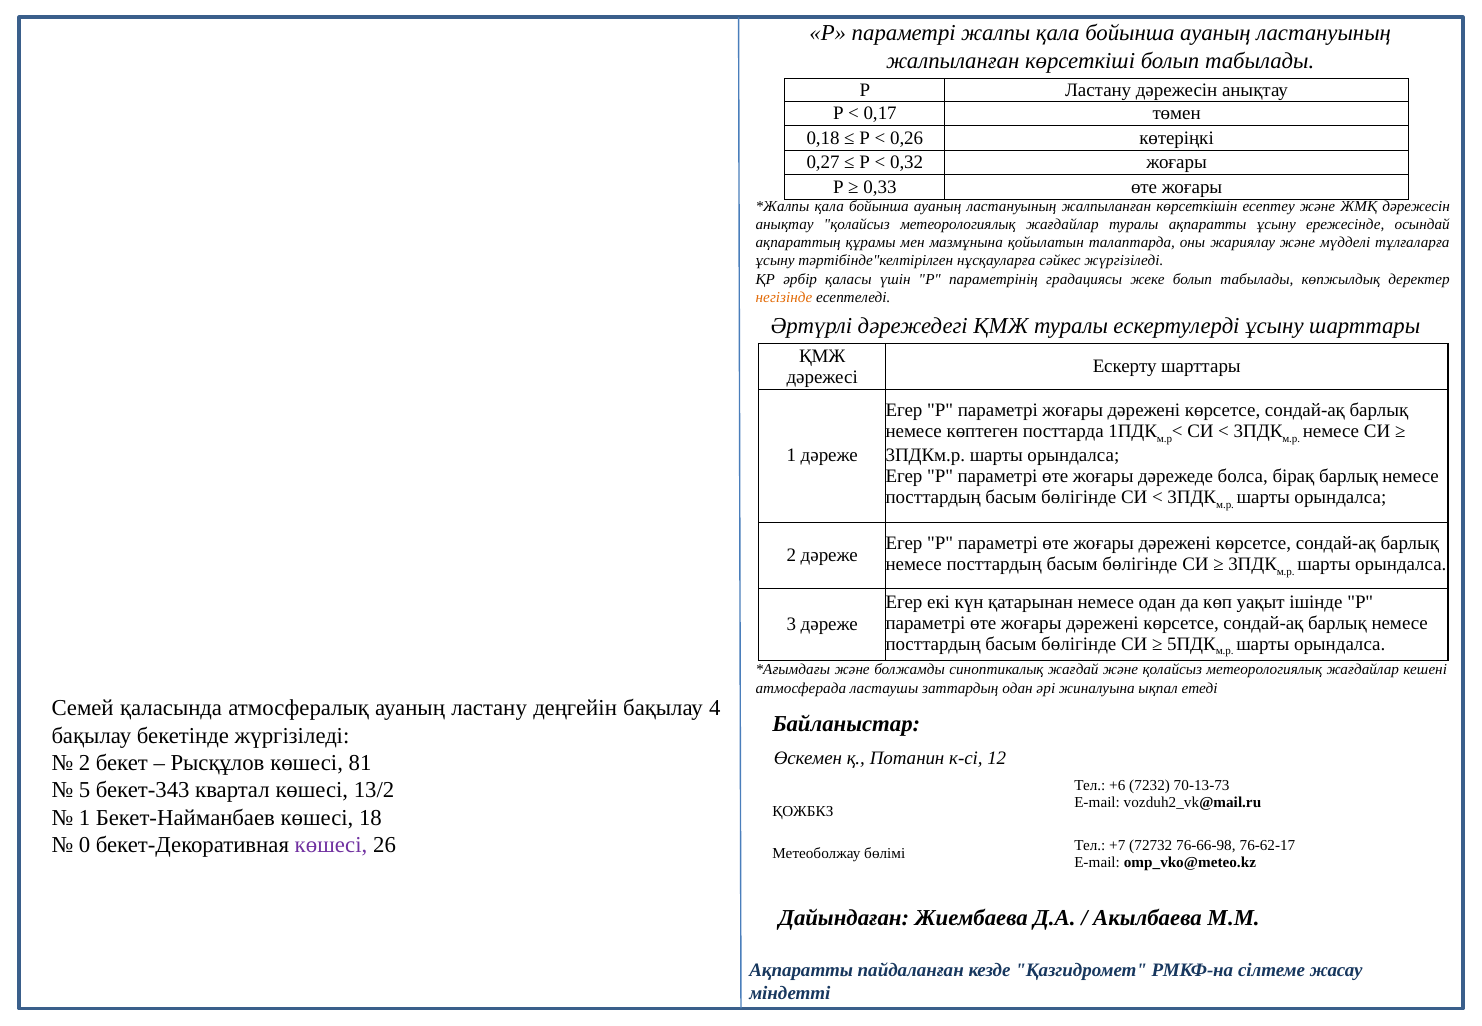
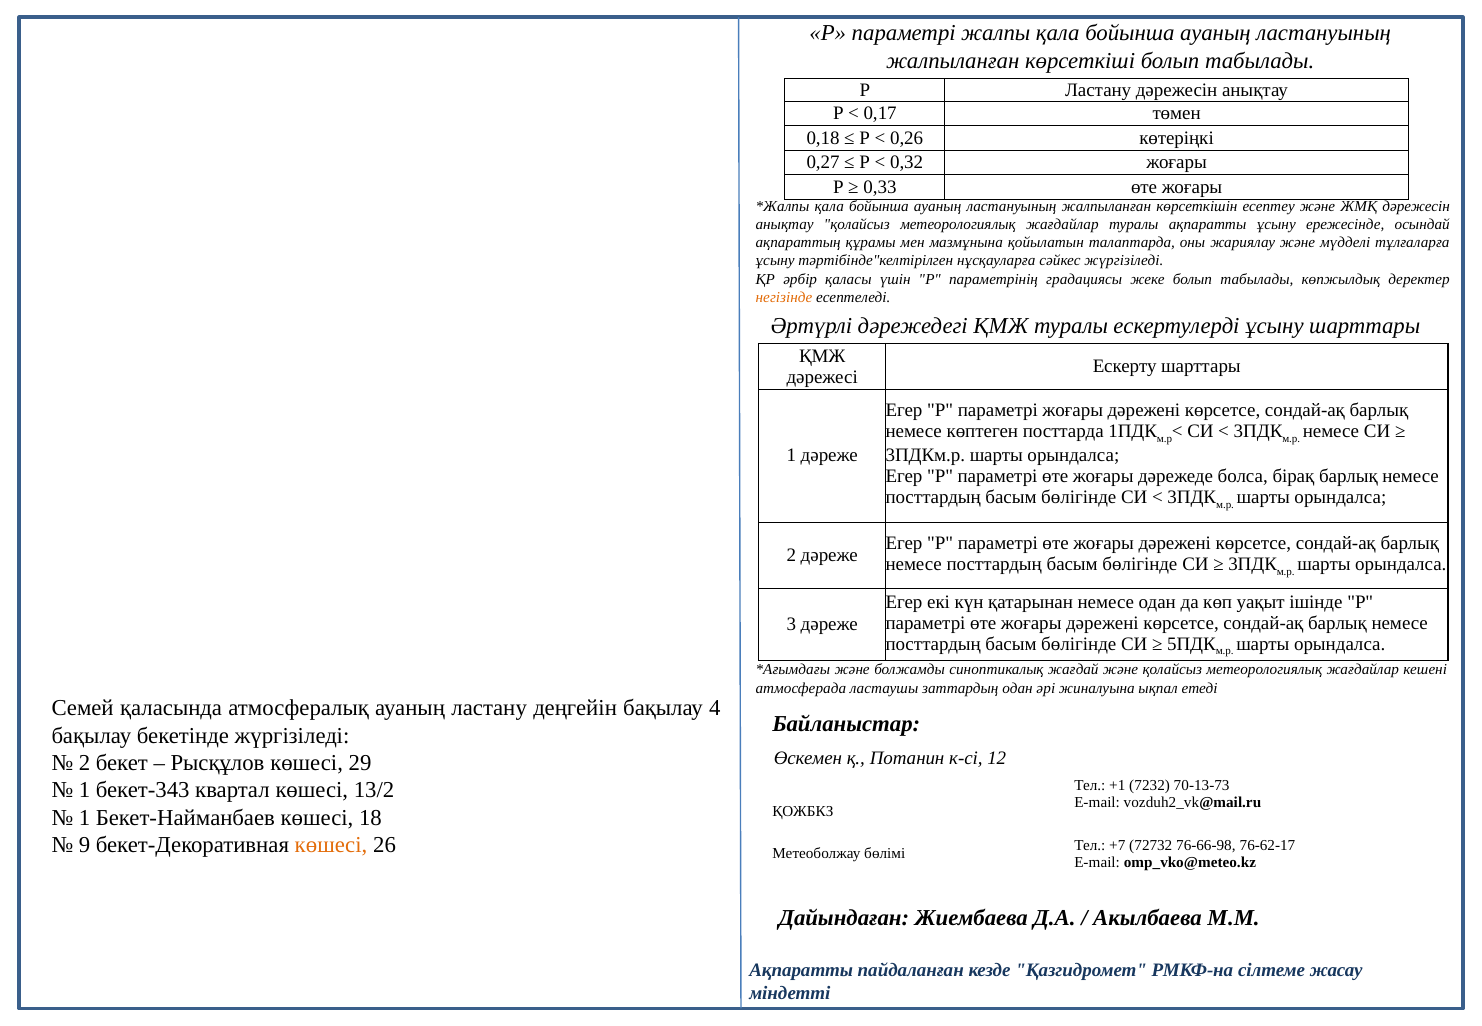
81: 81 -> 29 (360, 763)
+6: +6 -> +1 (1117, 786)
5: 5 -> 1 (85, 790)
0: 0 -> 9 (85, 845)
көшесі colour: purple -> orange (331, 845)
